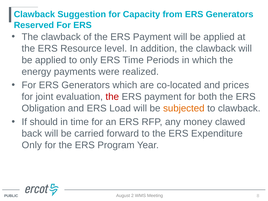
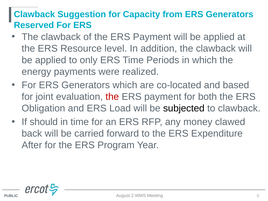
prices: prices -> based (236, 85)
subjected colour: orange -> black (184, 108)
Only: Only -> After (32, 145)
